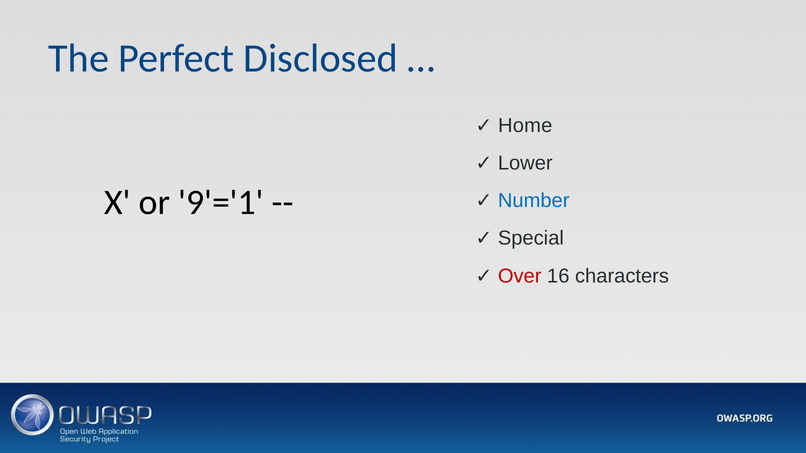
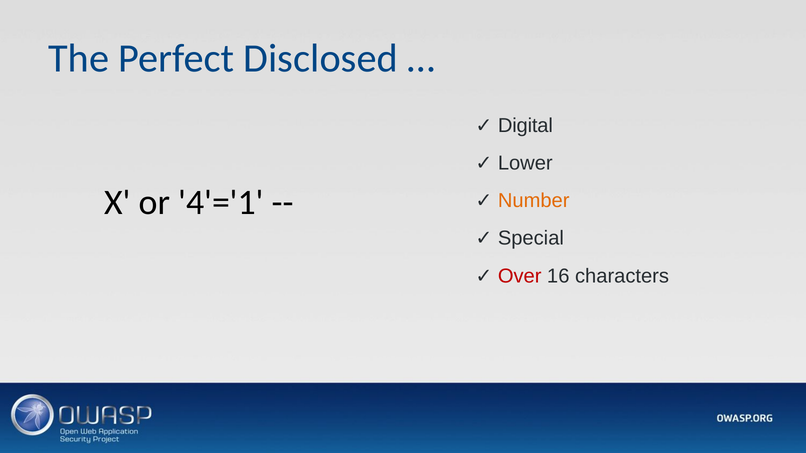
Home: Home -> Digital (525, 126)
9'='1: 9'='1 -> 4'='1 (221, 203)
Number colour: blue -> orange (534, 201)
